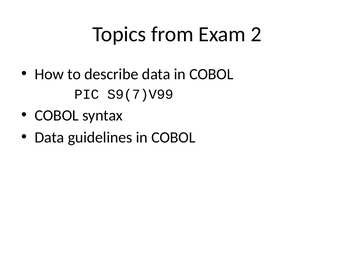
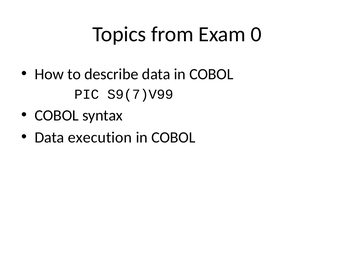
2: 2 -> 0 (256, 34)
guidelines: guidelines -> execution (100, 138)
